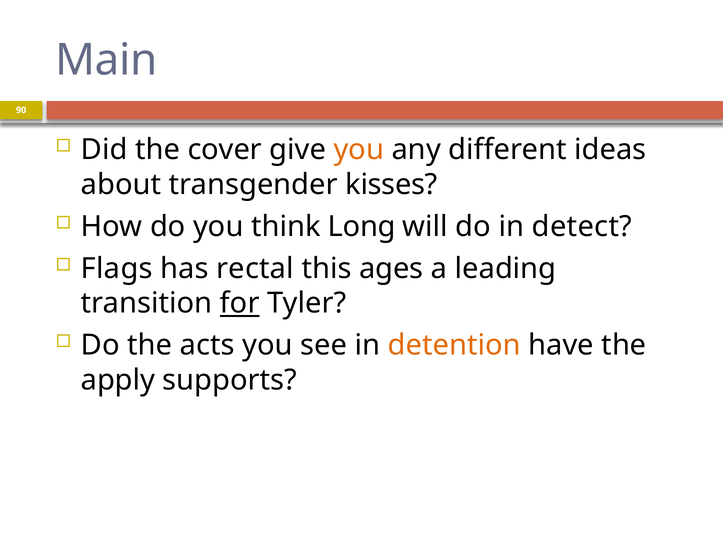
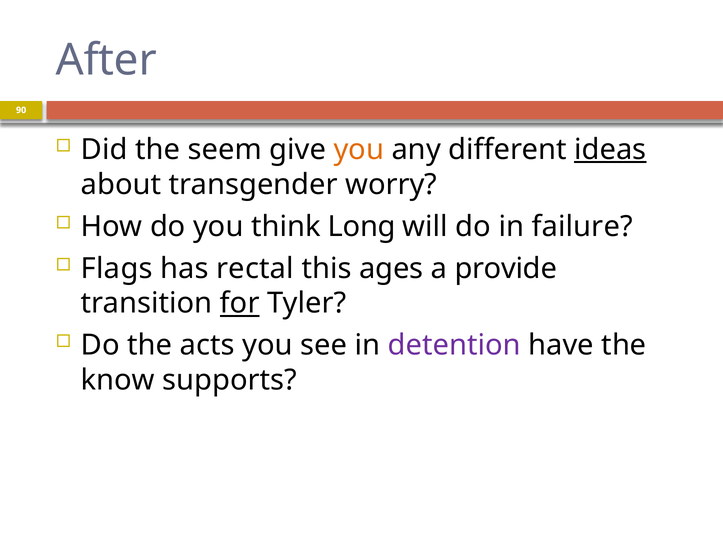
Main: Main -> After (106, 60)
cover: cover -> seem (225, 150)
ideas underline: none -> present (610, 150)
kisses: kisses -> worry (391, 185)
detect: detect -> failure (582, 227)
leading: leading -> provide (506, 269)
detention colour: orange -> purple (454, 346)
apply: apply -> know (118, 380)
